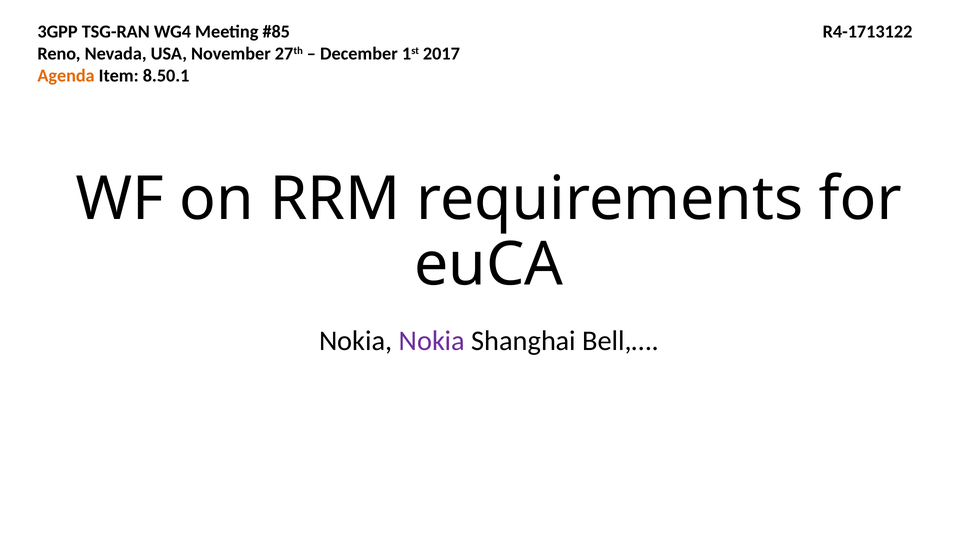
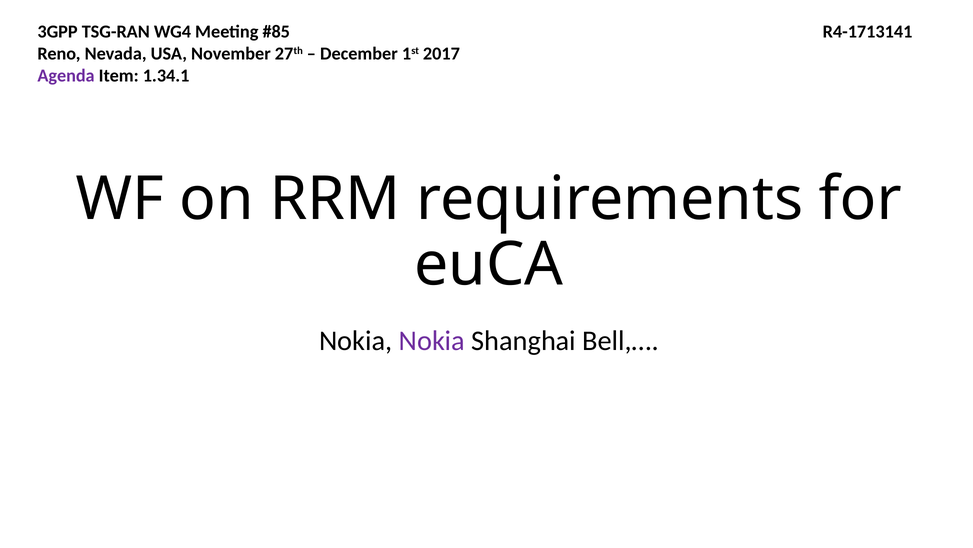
R4-1713122: R4-1713122 -> R4-1713141 (868, 32)
Agenda colour: orange -> purple (66, 75)
8.50.1: 8.50.1 -> 1.34.1 (166, 75)
